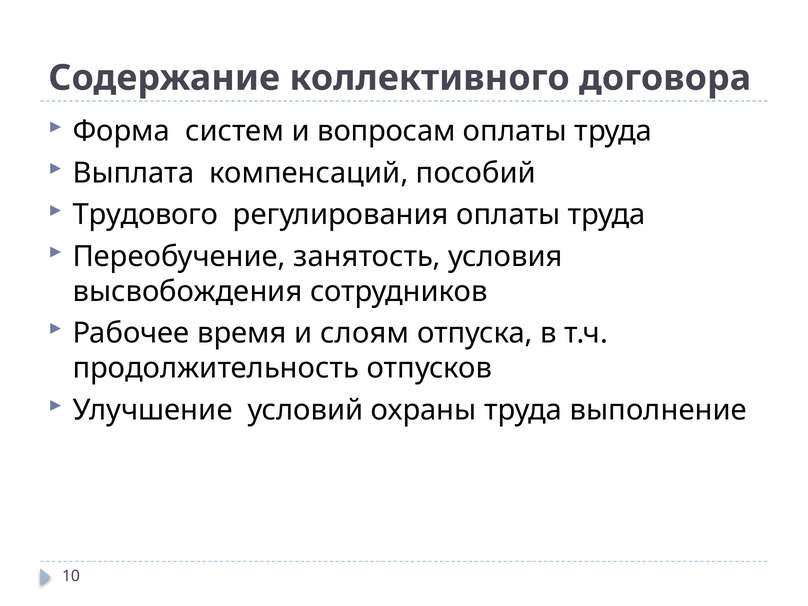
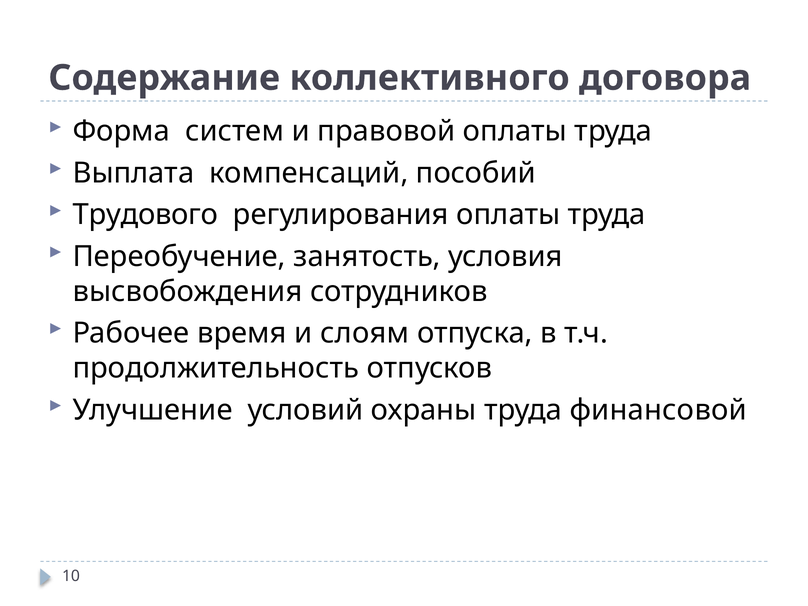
вопросам: вопросам -> правовой (386, 131)
выполнение: выполнение -> финансовой (658, 410)
